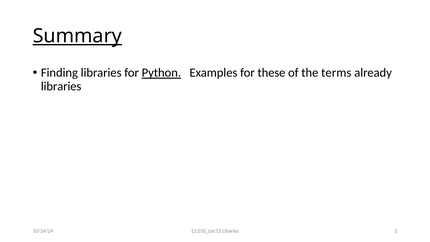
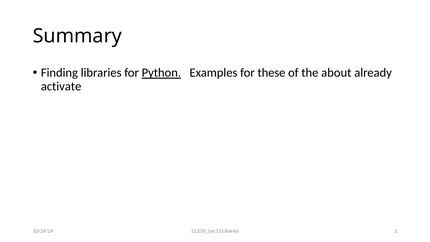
Summary underline: present -> none (77, 36)
terms: terms -> about (336, 73)
libraries: libraries -> activate (61, 86)
